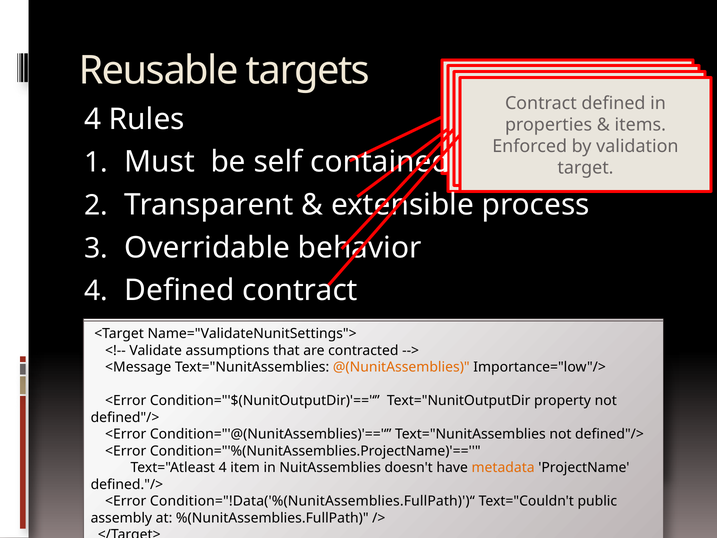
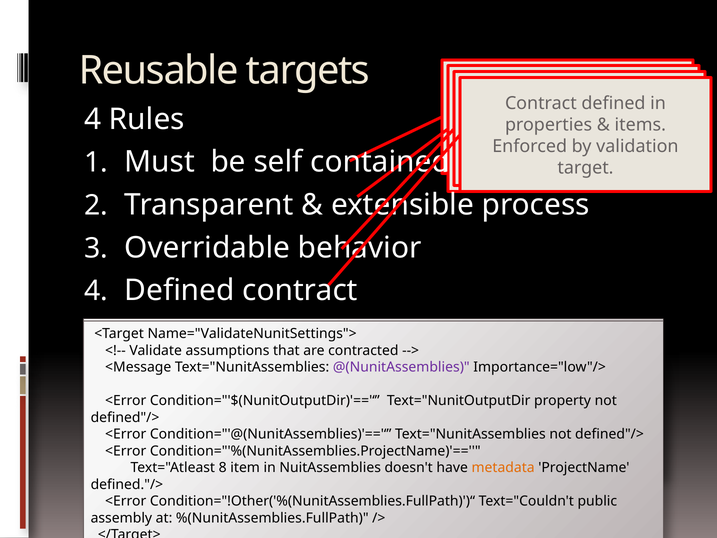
@(NunitAssemblies colour: orange -> purple (401, 367)
4: 4 -> 8 (223, 468)
Condition="!Data('%(NunitAssemblies.FullPath)')“: Condition="!Data('%(NunitAssemblies.FullPath)')“ -> Condition="!Other('%(NunitAssemblies.FullPath)')“ (312, 501)
